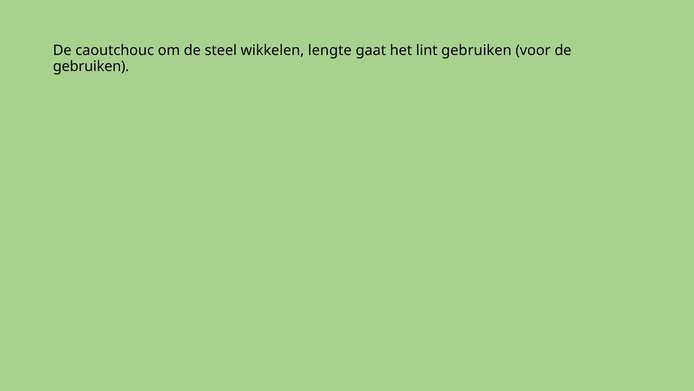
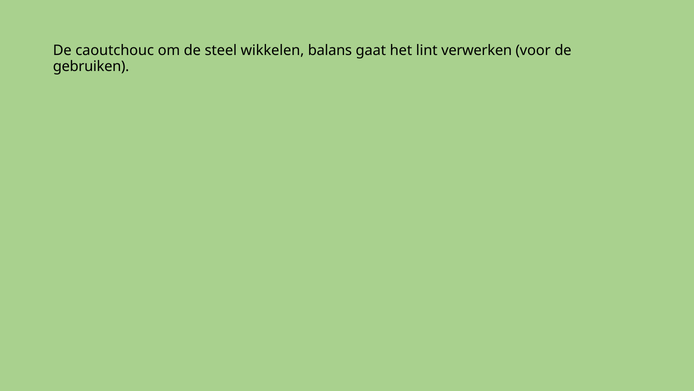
lengte: lengte -> balans (330, 51)
lint gebruiken: gebruiken -> verwerken (477, 51)
